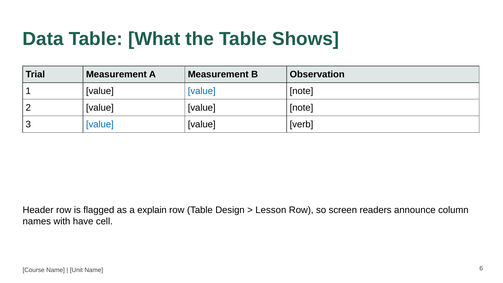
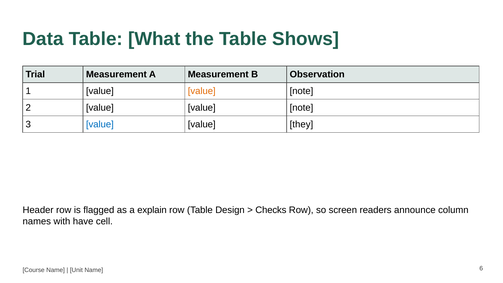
value colour: blue -> orange (202, 91)
verb: verb -> they (301, 124)
Lesson: Lesson -> Checks (271, 210)
